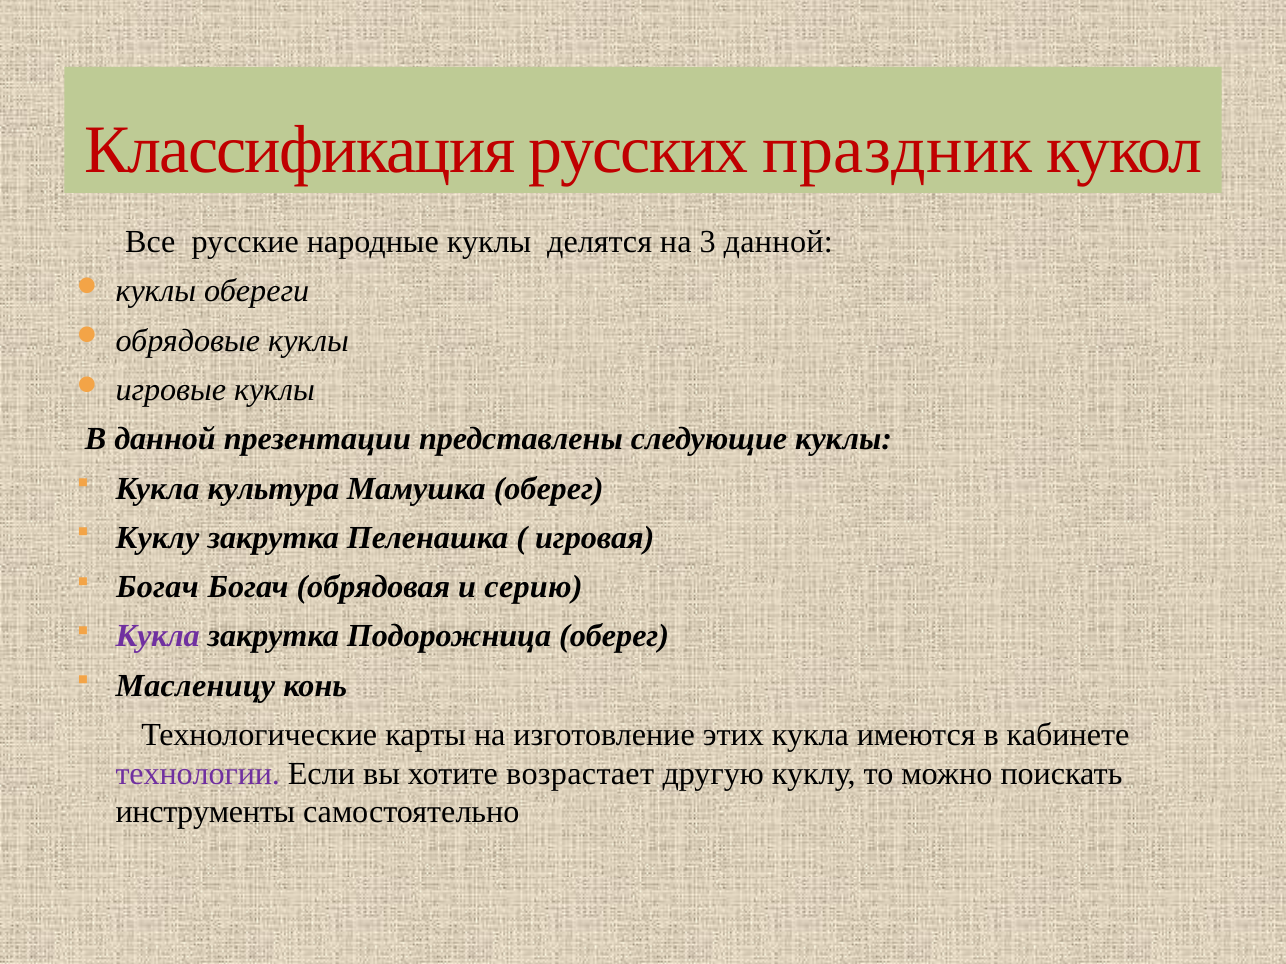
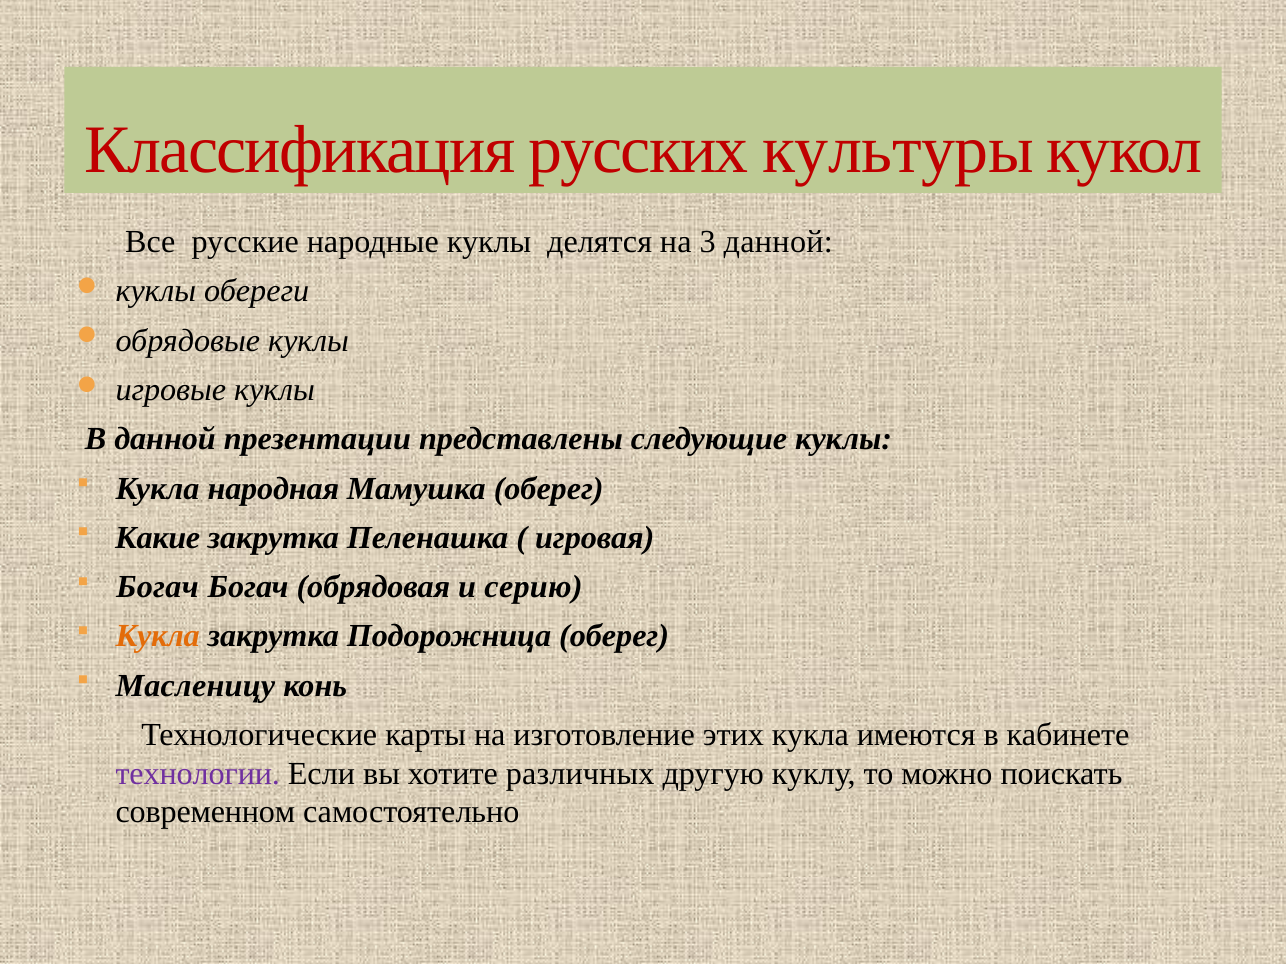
праздник: праздник -> культуры (898, 151)
культура: культура -> народная (273, 489)
Куклу: Куклу -> Какие (158, 538)
Кукла colour: purple -> orange (158, 637)
возрастает: возрастает -> различных (580, 774)
инструменты: инструменты -> современном (205, 812)
